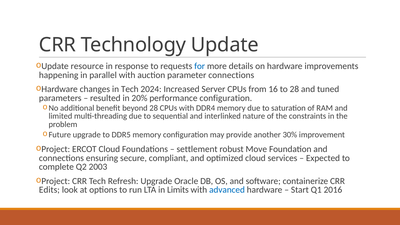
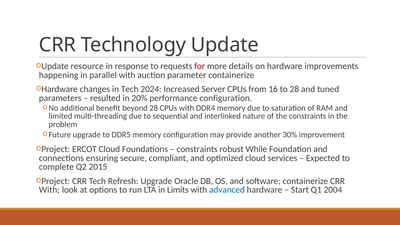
for colour: blue -> red (200, 66)
parameter connections: connections -> containerize (231, 75)
settlement: settlement -> constraints (197, 149)
Move: Move -> While (256, 149)
2003: 2003 -> 2015 (98, 167)
Edits: Edits -> With (49, 190)
2016: 2016 -> 2004 (333, 190)
